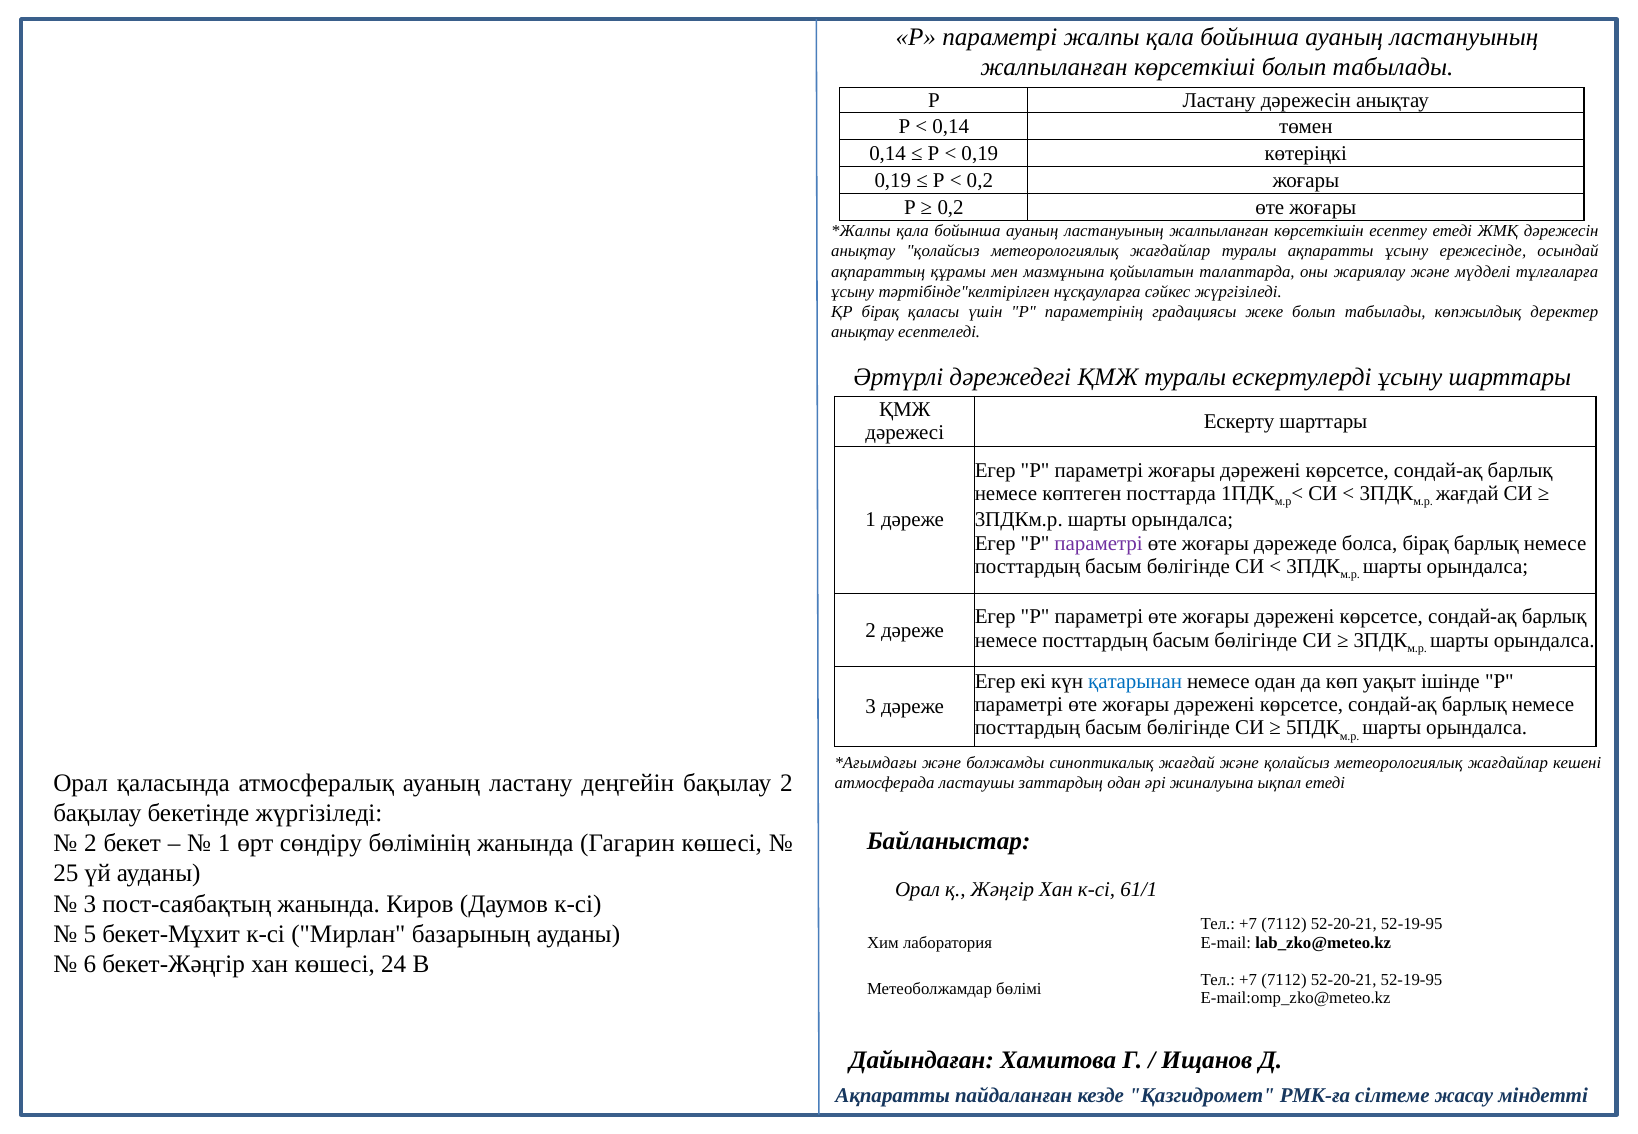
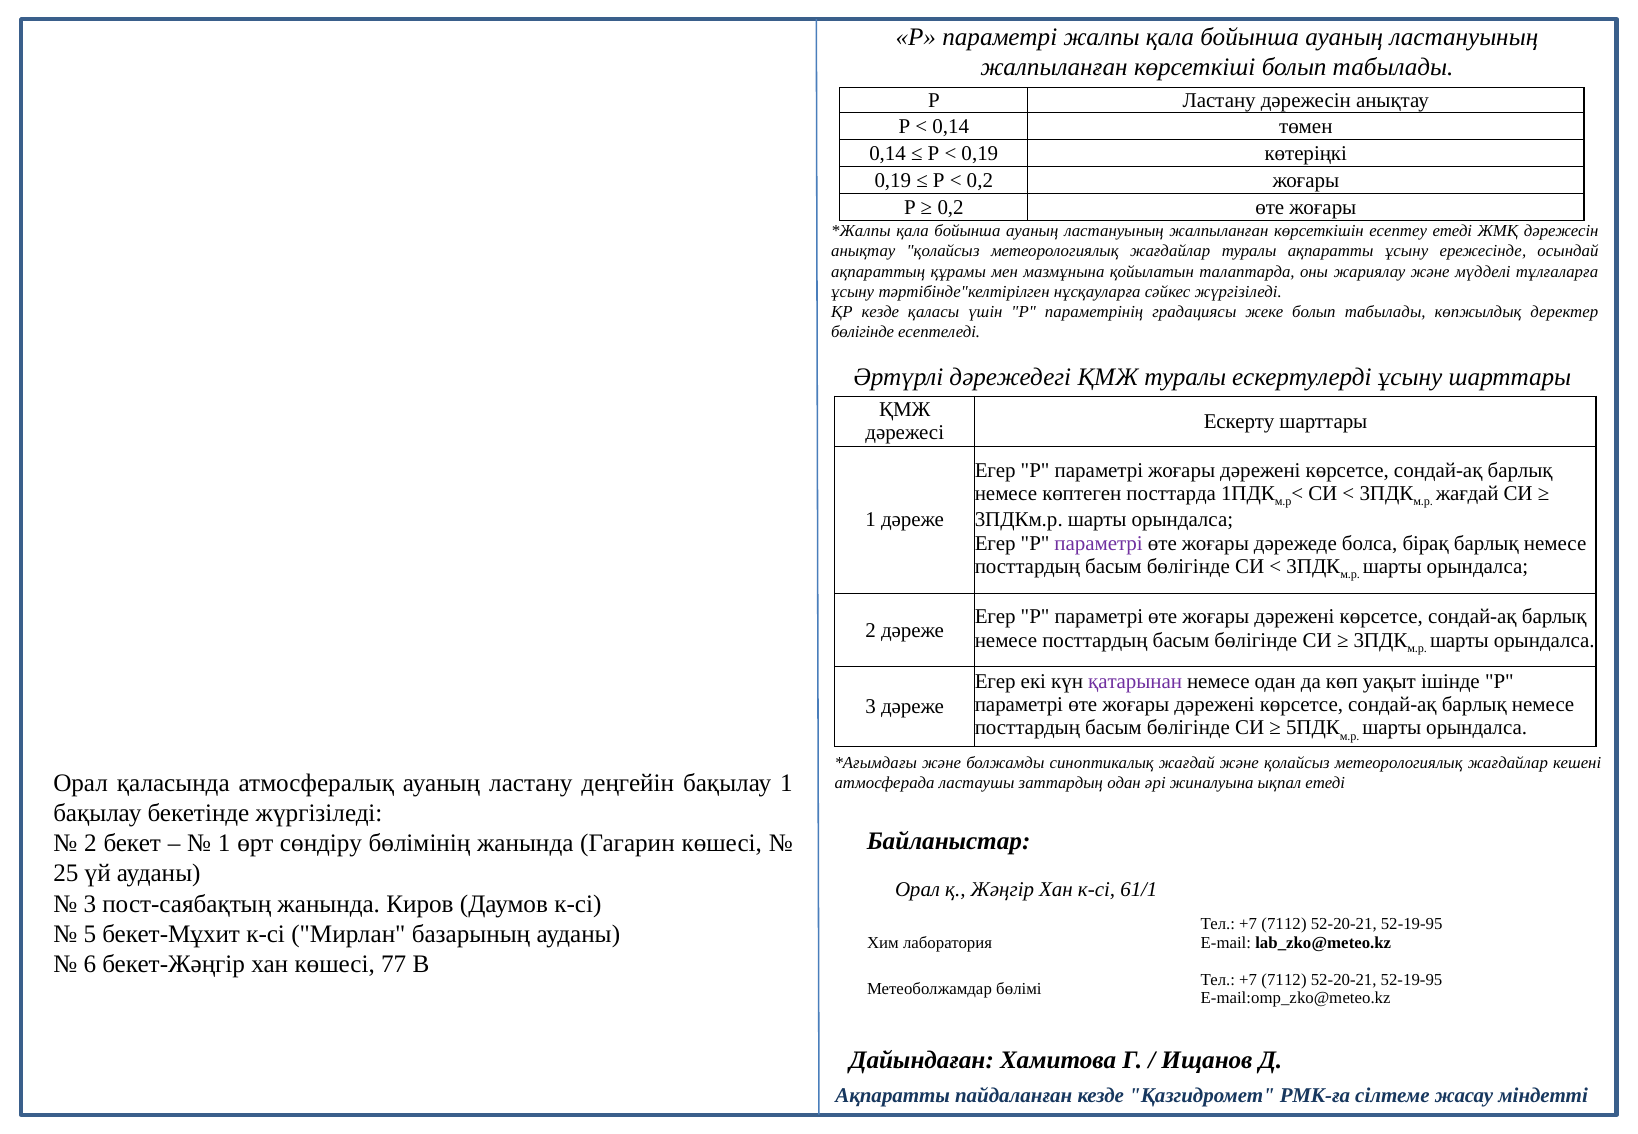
ҚР бірақ: бірақ -> кезде (880, 312)
анықтау: анықтау -> бөлігінде (863, 332)
қатарынан colour: blue -> purple (1135, 682)
бақылау 2: 2 -> 1 (786, 783)
24: 24 -> 77 (394, 964)
